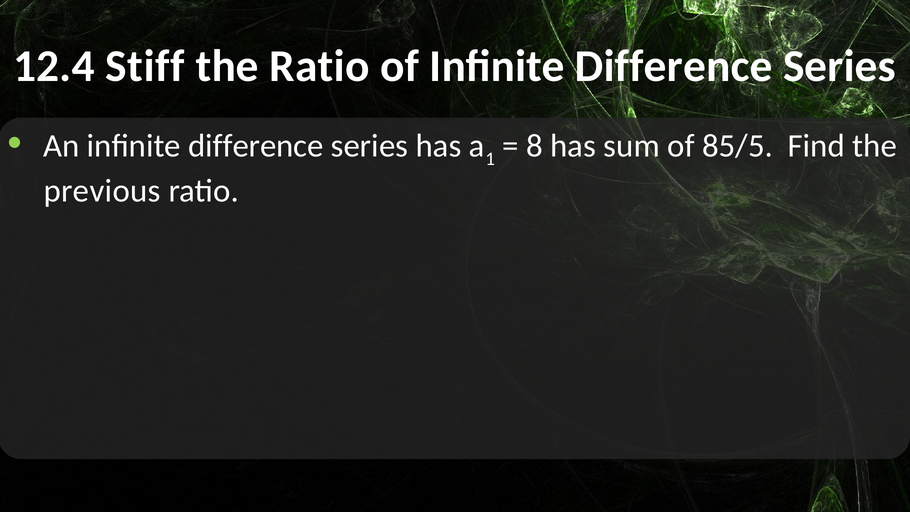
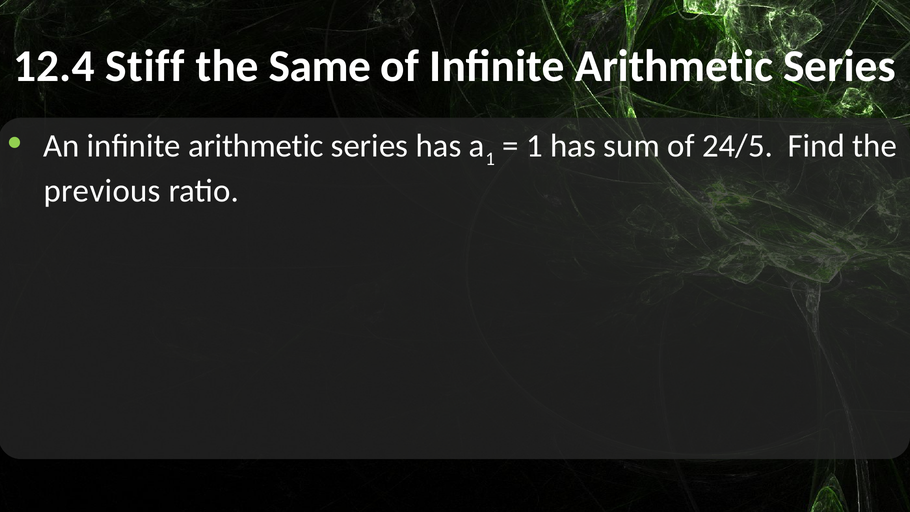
the Ratio: Ratio -> Same (320, 66)
of Infinite Difference: Difference -> Arithmetic (674, 66)
An infinite difference: difference -> arithmetic (256, 146)
8: 8 -> 1 (534, 146)
85/5: 85/5 -> 24/5 (738, 146)
